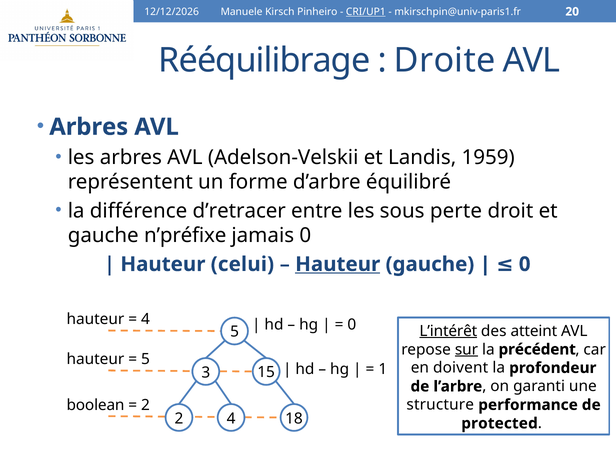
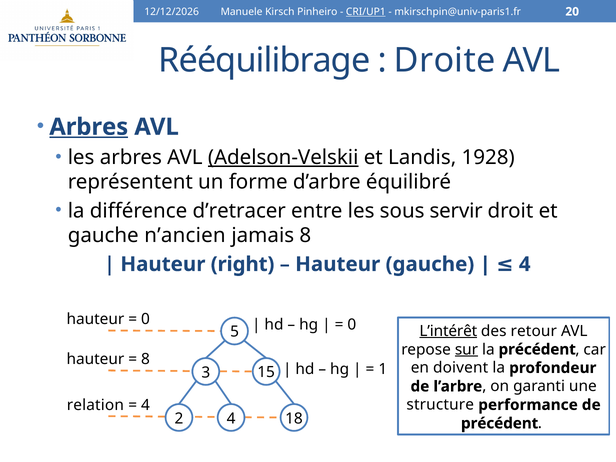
Arbres underline: none -> present (89, 127)
Adelson-Velskii underline: none -> present (283, 158)
1959: 1959 -> 1928 (488, 158)
perte: perte -> servir (456, 211)
n’préfixe: n’préfixe -> n’ancien (185, 236)
jamais 0: 0 -> 8 (305, 236)
celui: celui -> right (243, 264)
Hauteur underline: present -> none (338, 264)
0: 0 -> 4 (525, 264)
4: 4 -> 0 (145, 319)
atteint: atteint -> retour (534, 331)
5: 5 -> 8 (145, 359)
boolean: boolean -> relation (95, 405)
2: 2 -> 4 (145, 405)
protected: protected -> précédent (500, 423)
